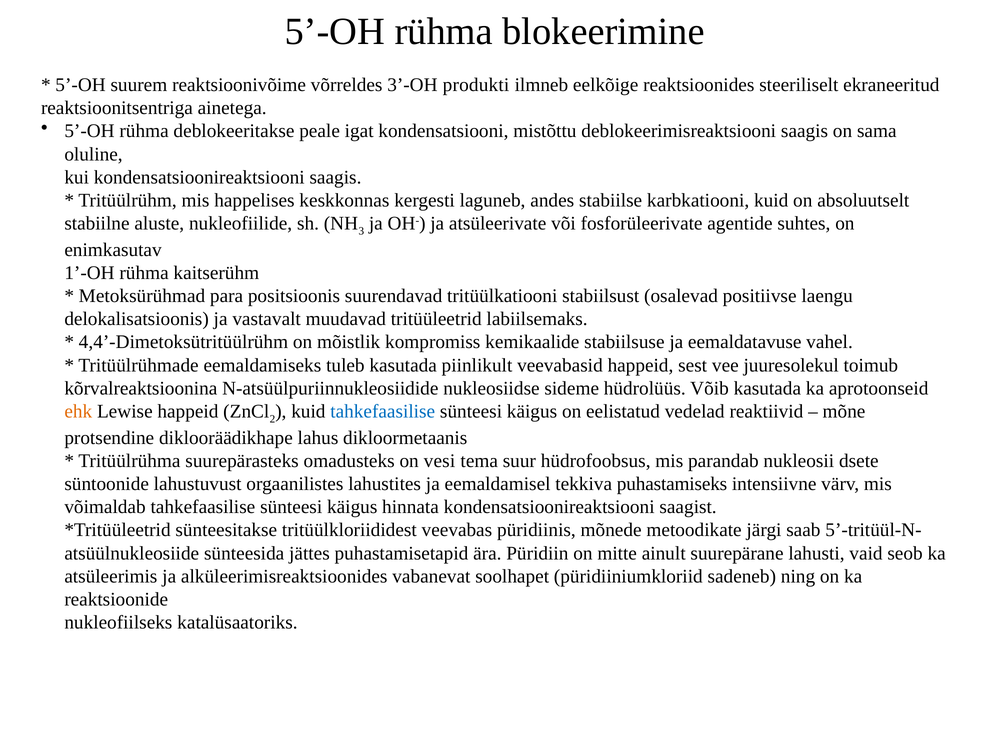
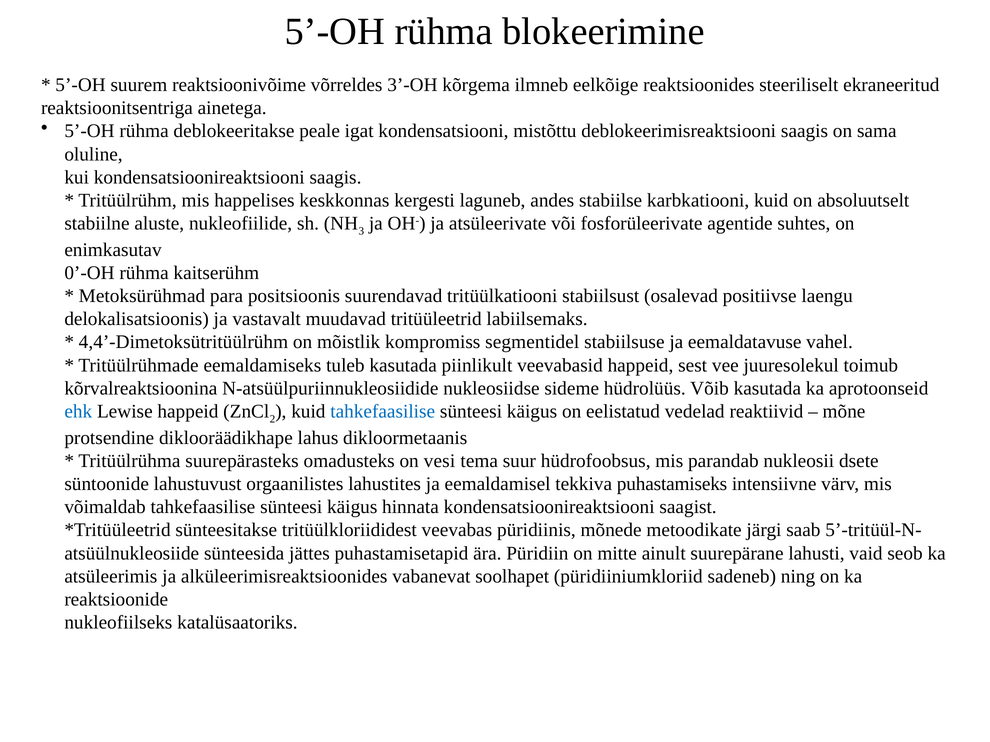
produkti: produkti -> kõrgema (476, 85)
1’-OH: 1’-OH -> 0’-OH (89, 273)
kemikaalide: kemikaalide -> segmentidel (532, 342)
ehk colour: orange -> blue (78, 412)
